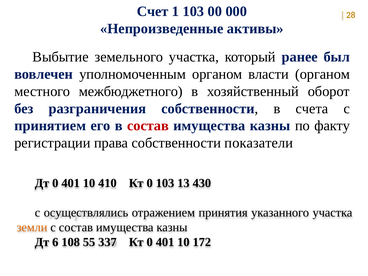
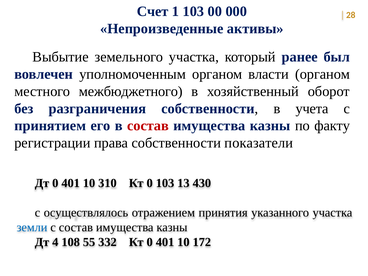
счета: счета -> учета (312, 109)
410: 410 -> 310 (107, 183)
осуществлялись: осуществлялись -> осуществлялось (86, 213)
земли colour: orange -> blue (32, 227)
6: 6 -> 4 (55, 242)
337: 337 -> 332 (107, 242)
